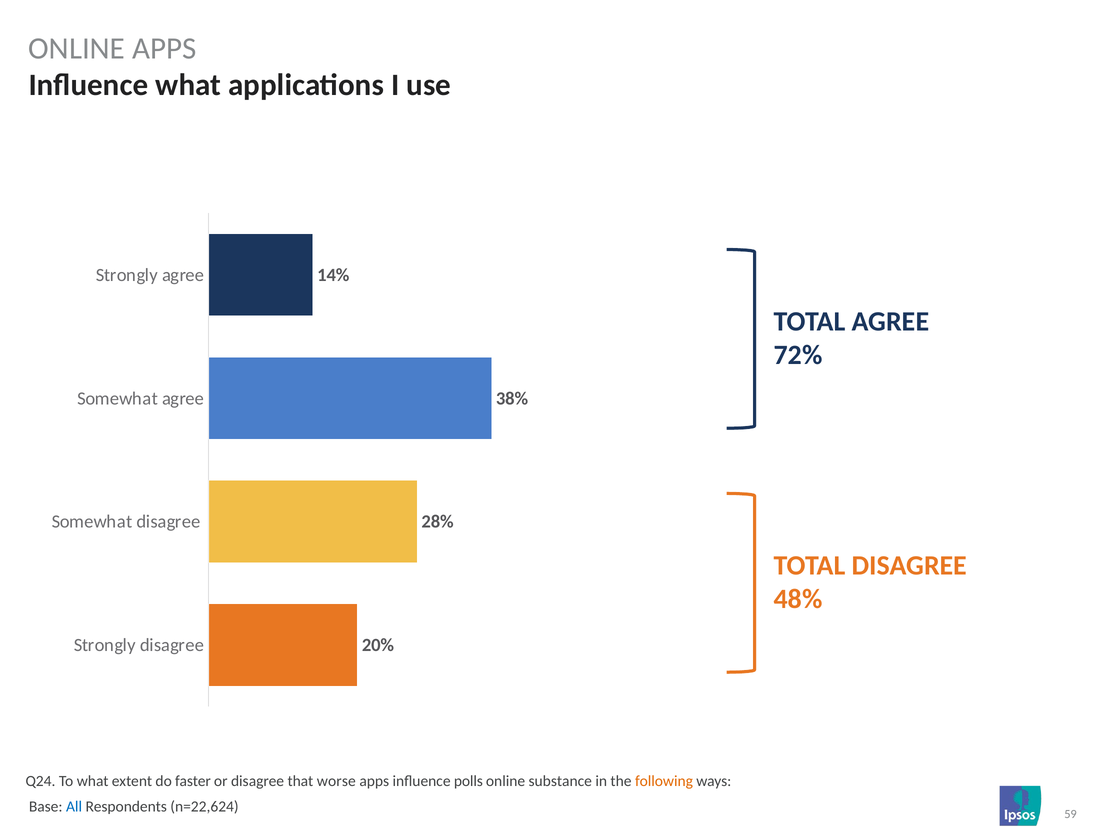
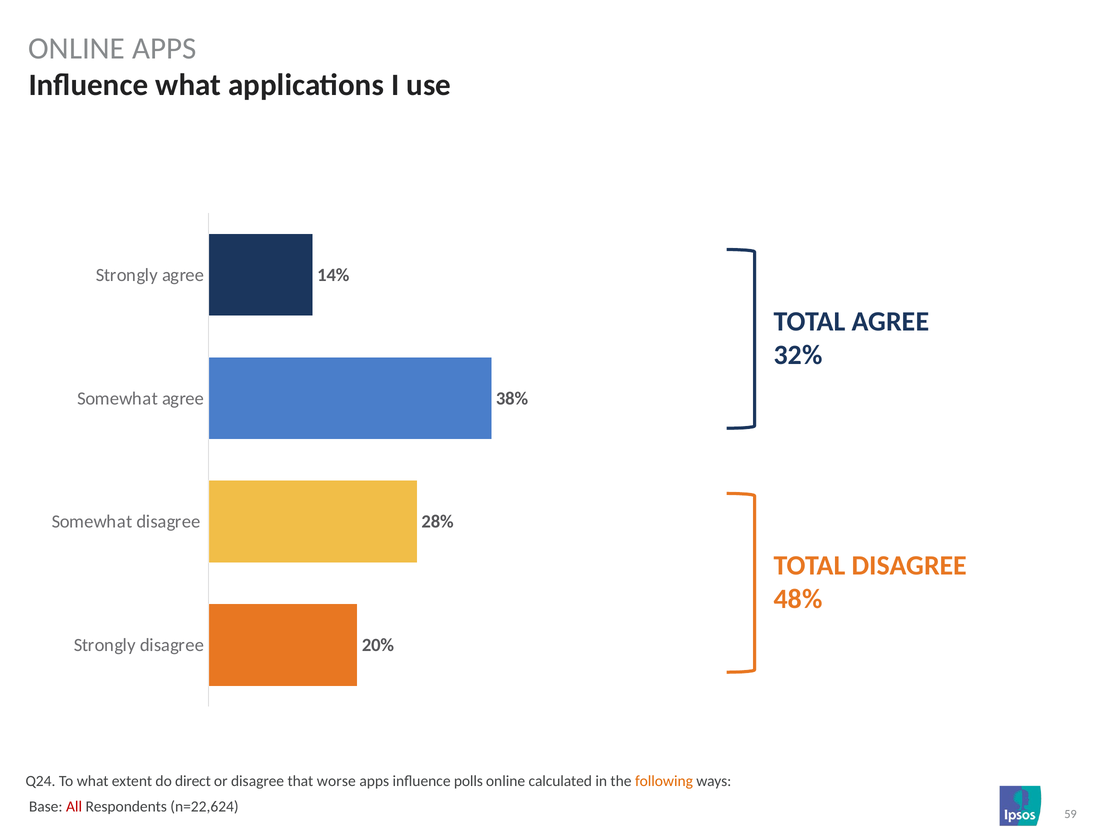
72%: 72% -> 32% (798, 355)
faster: faster -> direct (193, 782)
substance: substance -> calculated (560, 782)
All colour: blue -> red (74, 807)
